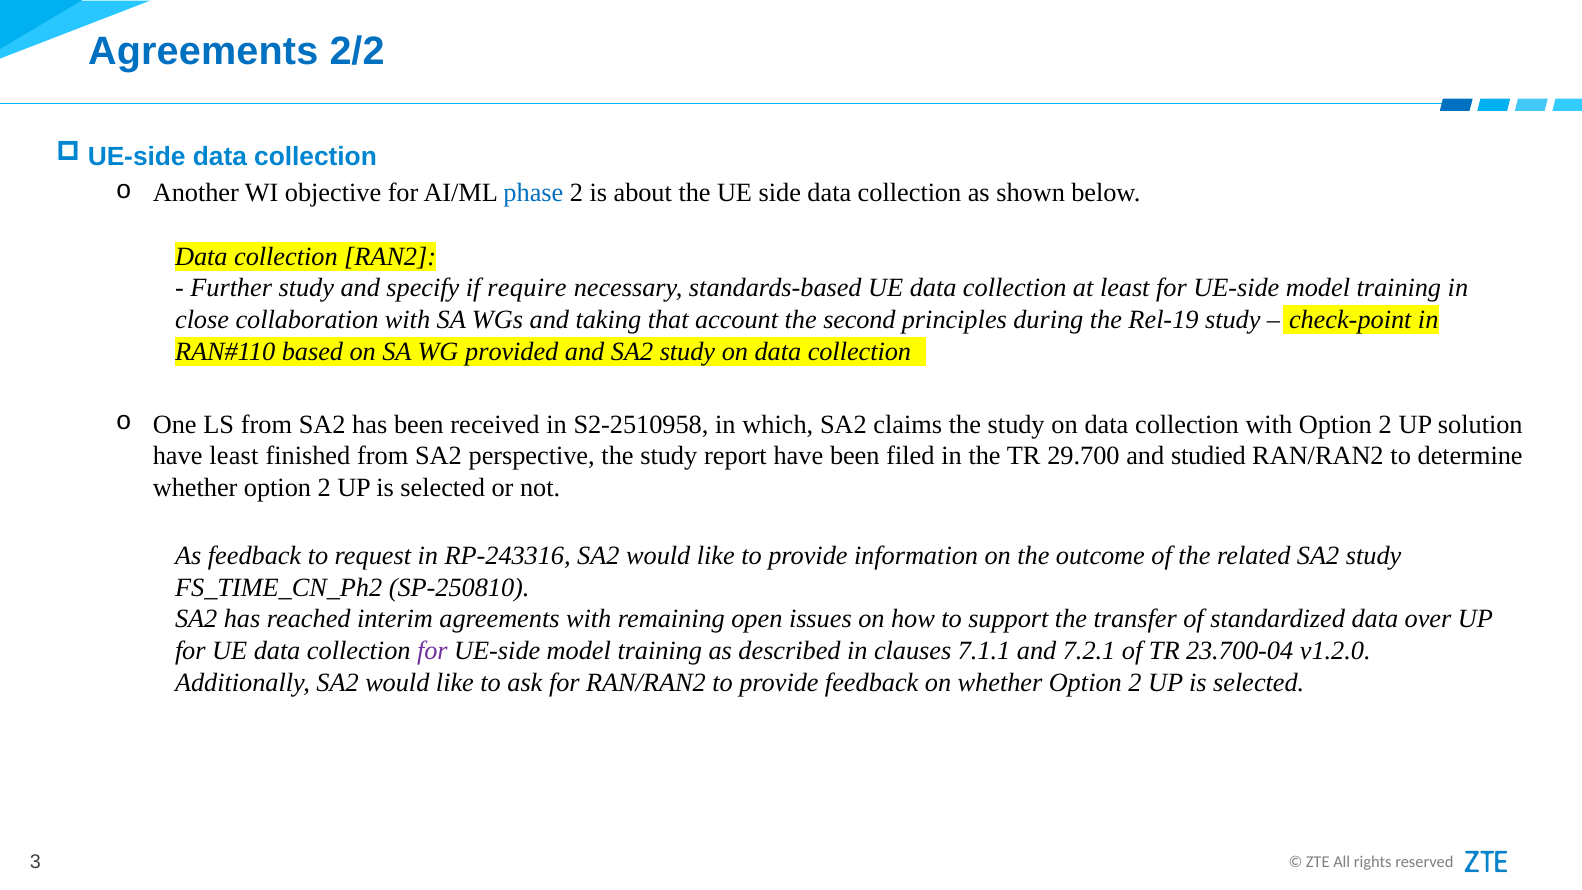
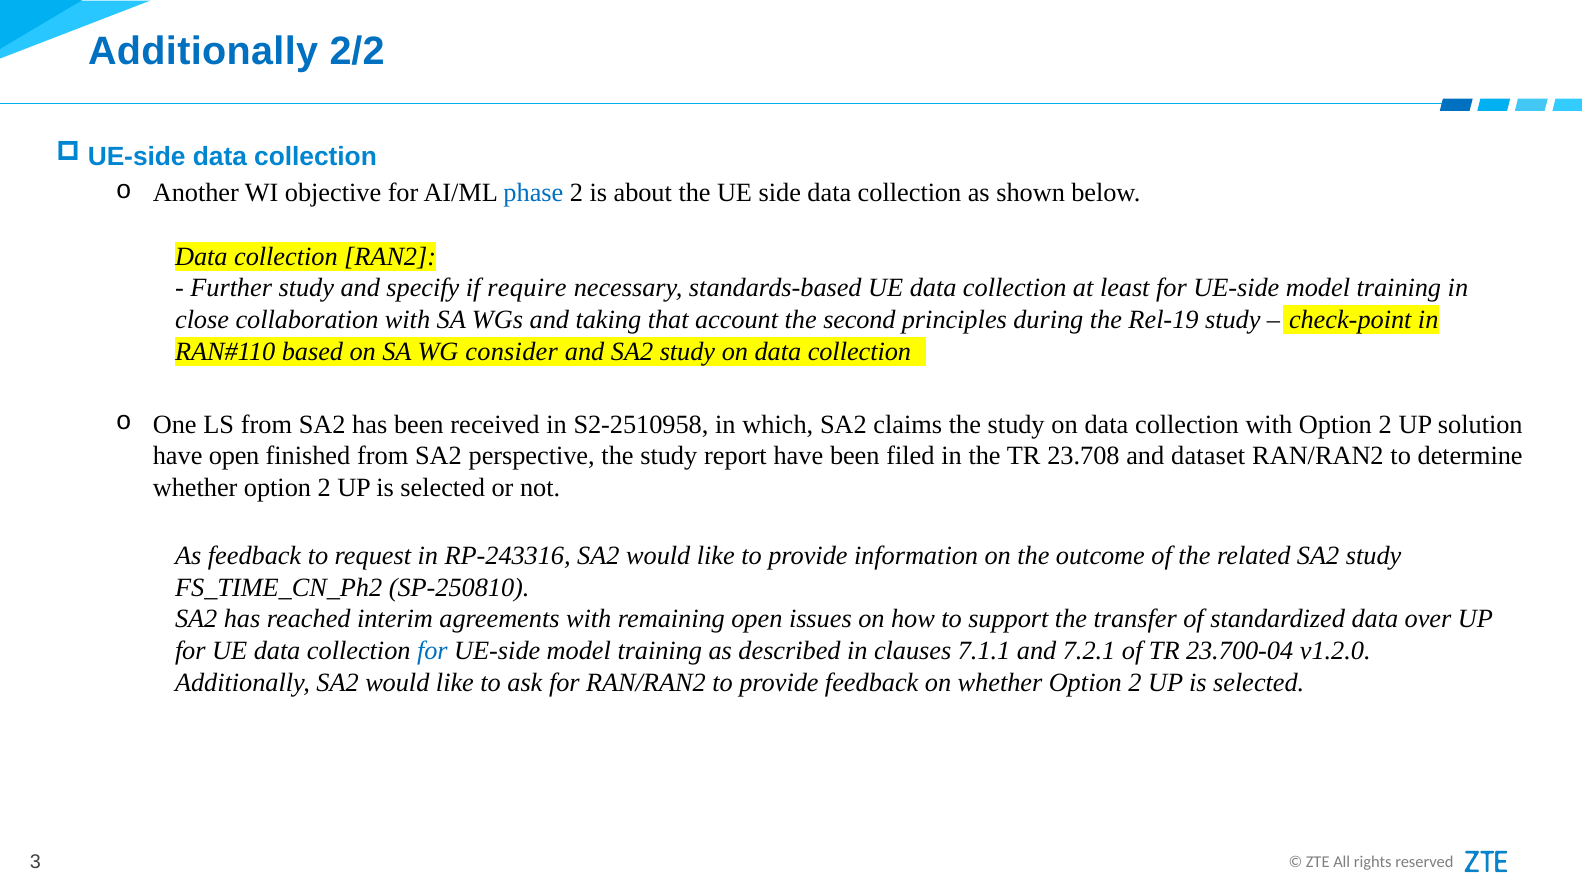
Agreements: Agreements -> Additionally (203, 51)
provided: provided -> consider (512, 351)
have least: least -> open (234, 456)
29.700: 29.700 -> 23.708 (1083, 456)
studied: studied -> dataset (1208, 456)
for colour: purple -> blue (432, 651)
